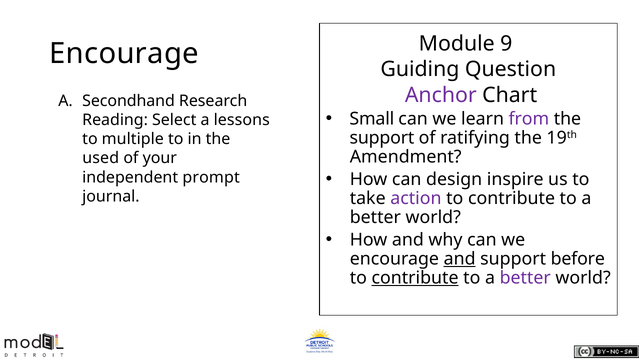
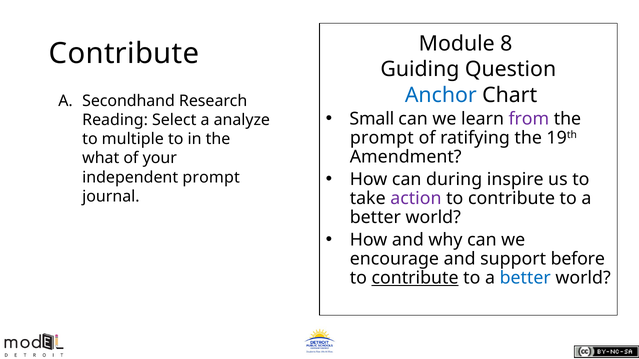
9: 9 -> 8 (506, 44)
Encourage: Encourage -> Contribute (124, 54)
Anchor colour: purple -> blue (441, 95)
lessons: lessons -> analyze (242, 120)
support: support -> prompt (382, 138)
used: used -> what (101, 158)
design: design -> during (454, 179)
and underline: present -> none (460, 259)
better colour: purple -> blue (525, 278)
